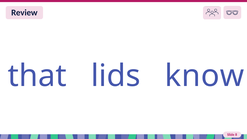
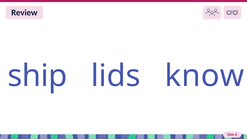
that: that -> ship (37, 76)
